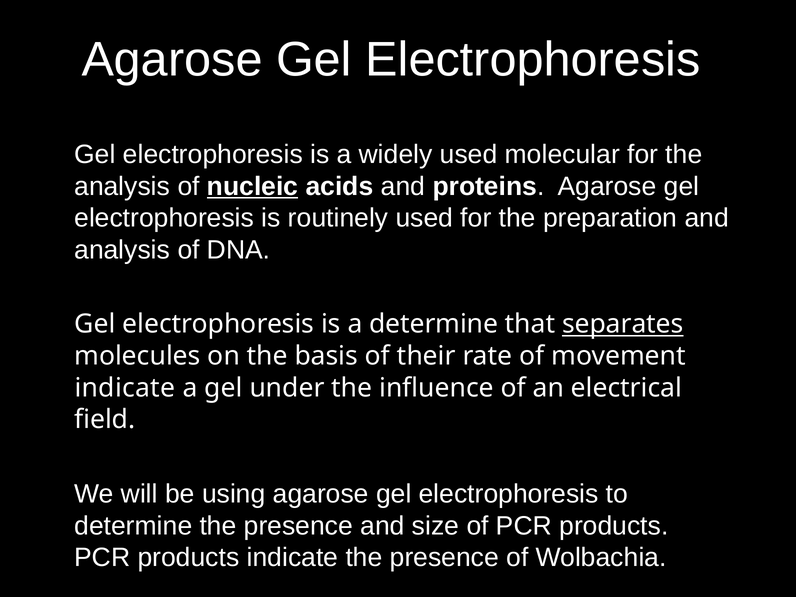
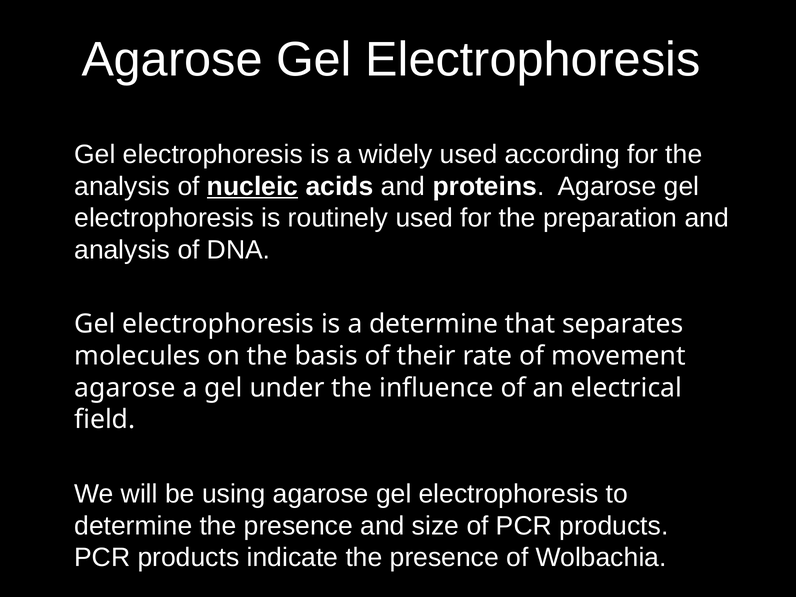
molecular: molecular -> according (562, 154)
separates underline: present -> none (623, 324)
indicate: indicate -> agarose (125, 388)
